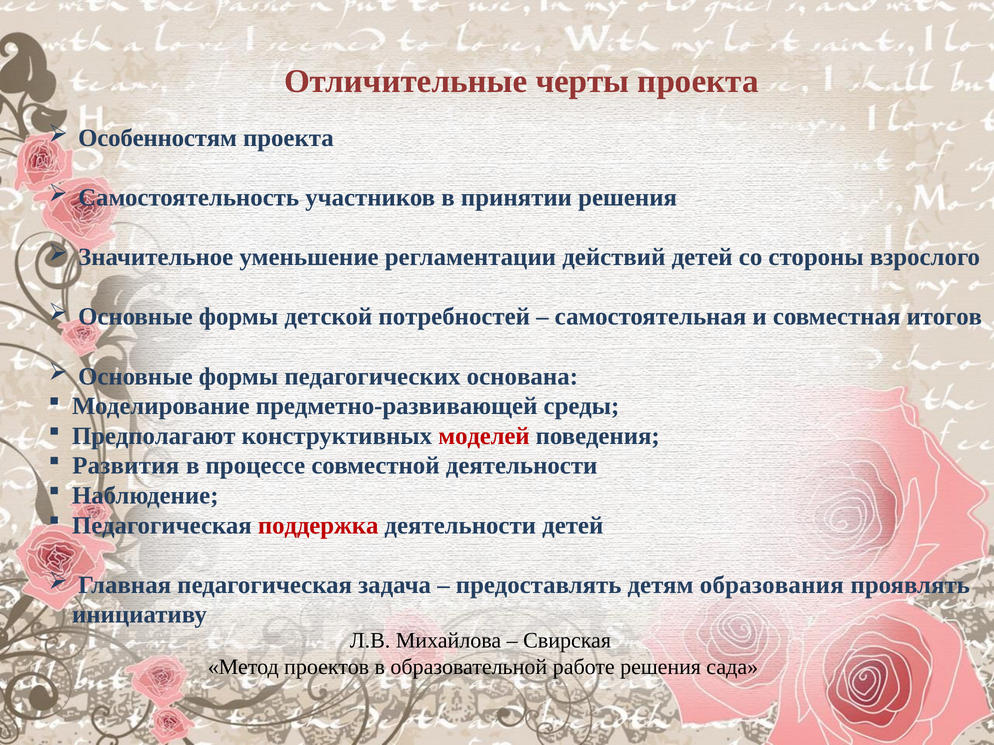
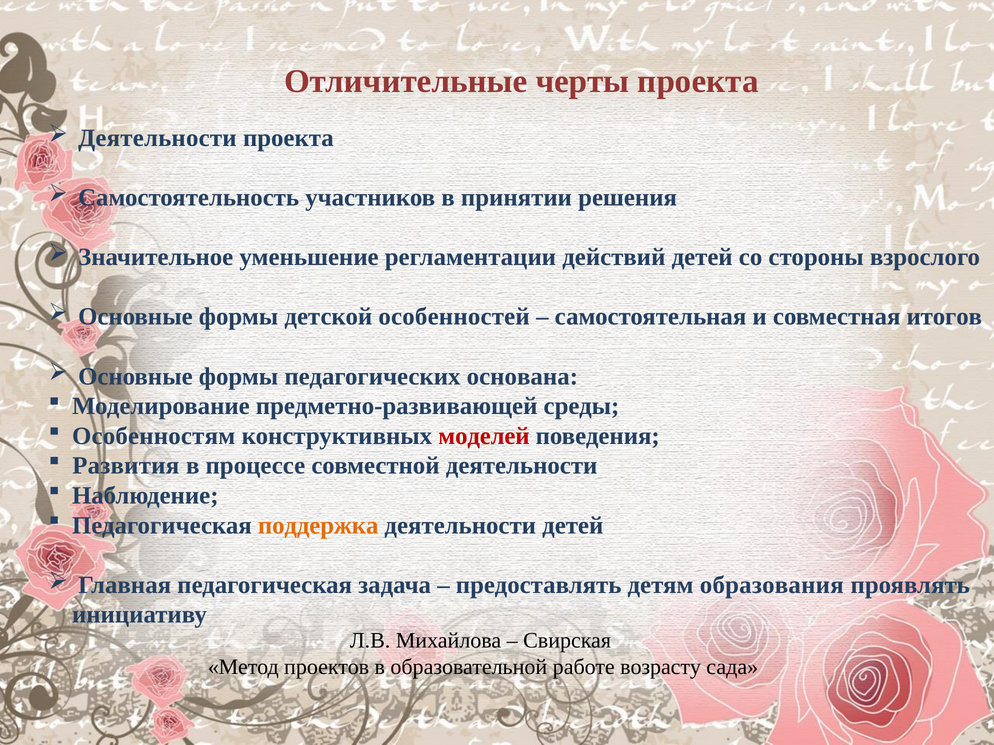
Особенностям: Особенностям -> Деятельности (157, 138)
потребностей: потребностей -> особенностей (454, 317)
Предполагают: Предполагают -> Особенностям (154, 436)
поддержка colour: red -> orange (318, 526)
работе решения: решения -> возрасту (661, 667)
